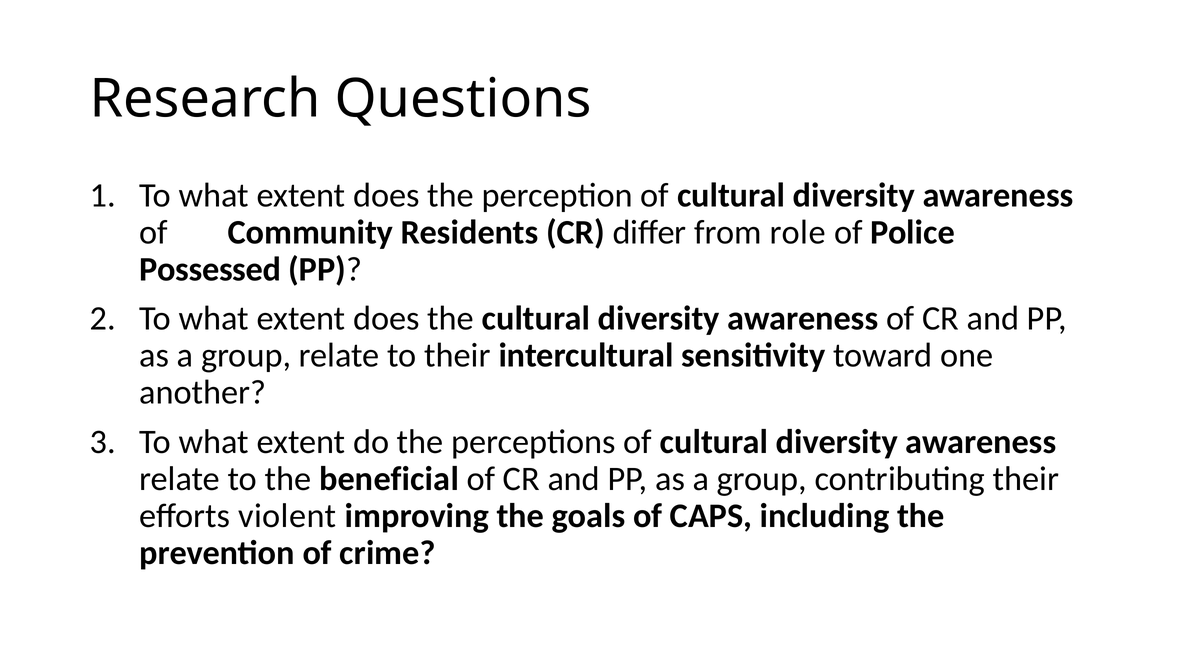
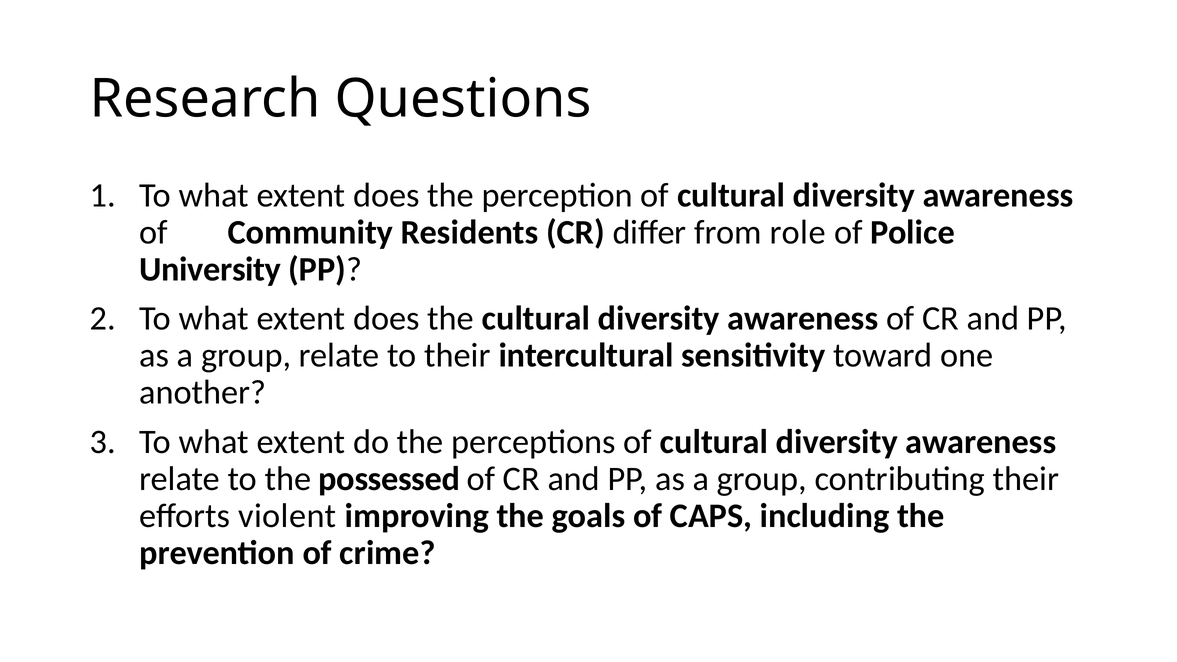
Possessed: Possessed -> University (210, 269)
beneficial: beneficial -> possessed (389, 479)
